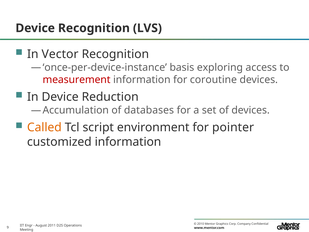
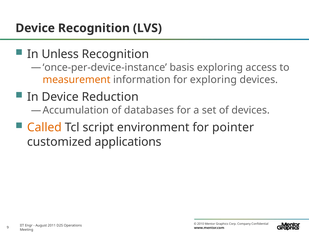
Vector: Vector -> Unless (60, 54)
measurement colour: red -> orange (77, 80)
for coroutine: coroutine -> exploring (213, 80)
customized information: information -> applications (128, 142)
